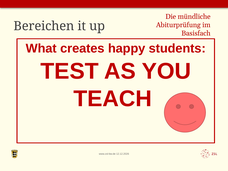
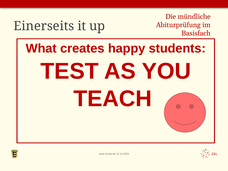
Bereichen: Bereichen -> Einerseits (44, 26)
